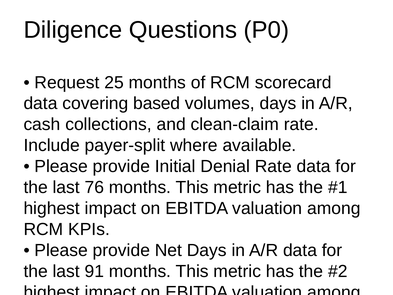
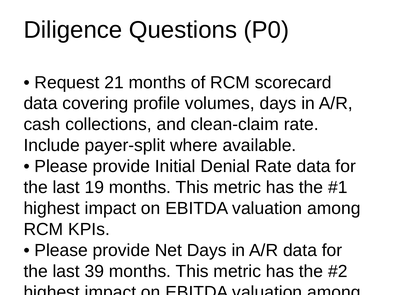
25: 25 -> 21 (114, 82)
based: based -> profile (157, 103)
76: 76 -> 19 (94, 187)
91: 91 -> 39 (94, 271)
